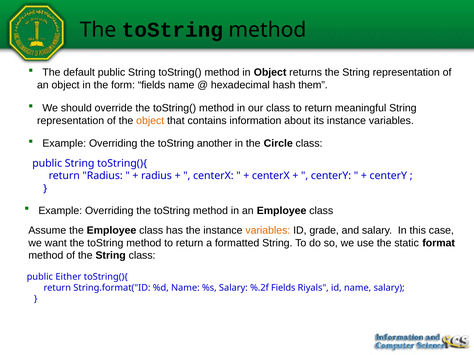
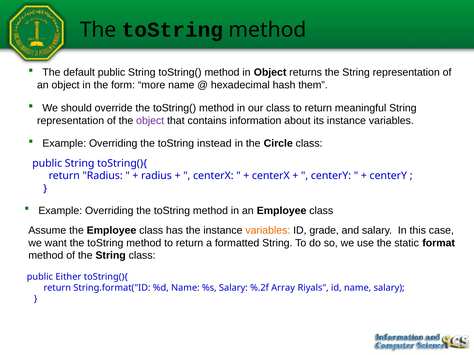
form fields: fields -> more (152, 85)
object colour: orange -> purple (150, 121)
another: another -> instead (214, 144)
%.2f Fields: Fields -> Array (283, 288)
